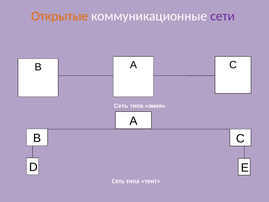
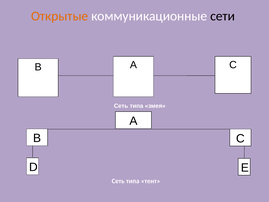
сети colour: purple -> black (223, 16)
